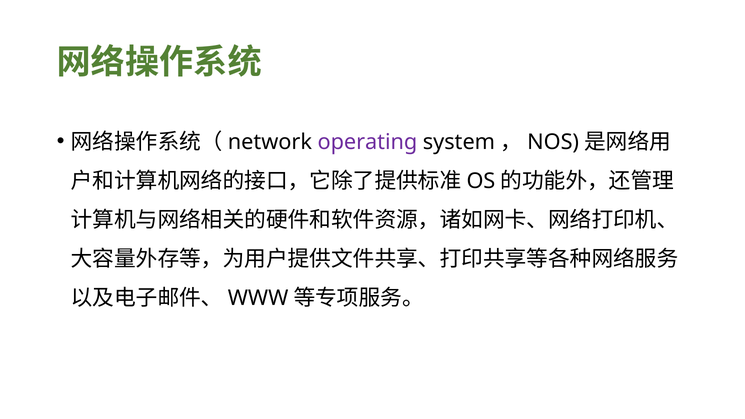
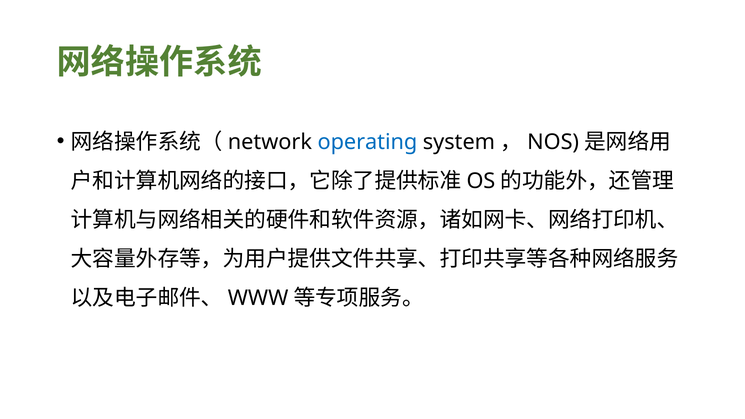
operating colour: purple -> blue (367, 142)
